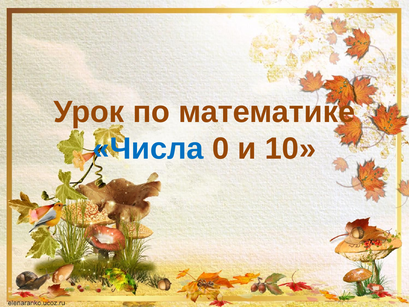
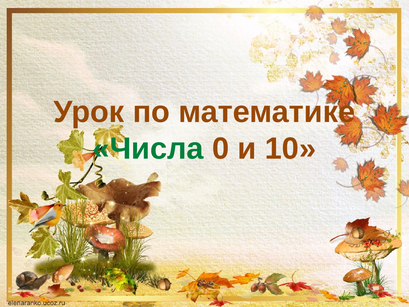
Числа colour: blue -> green (148, 149)
